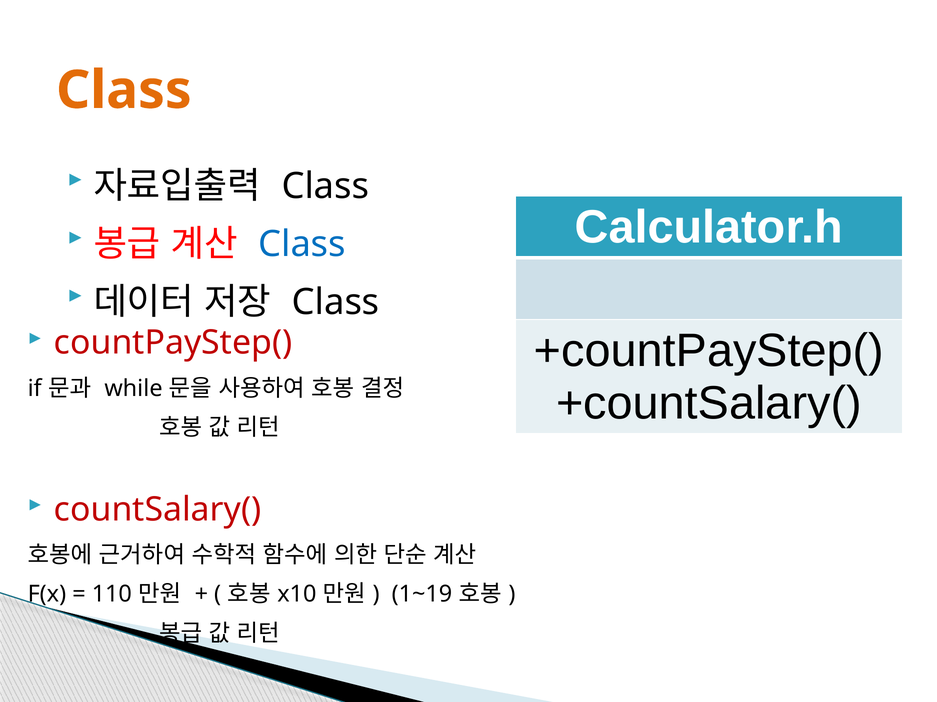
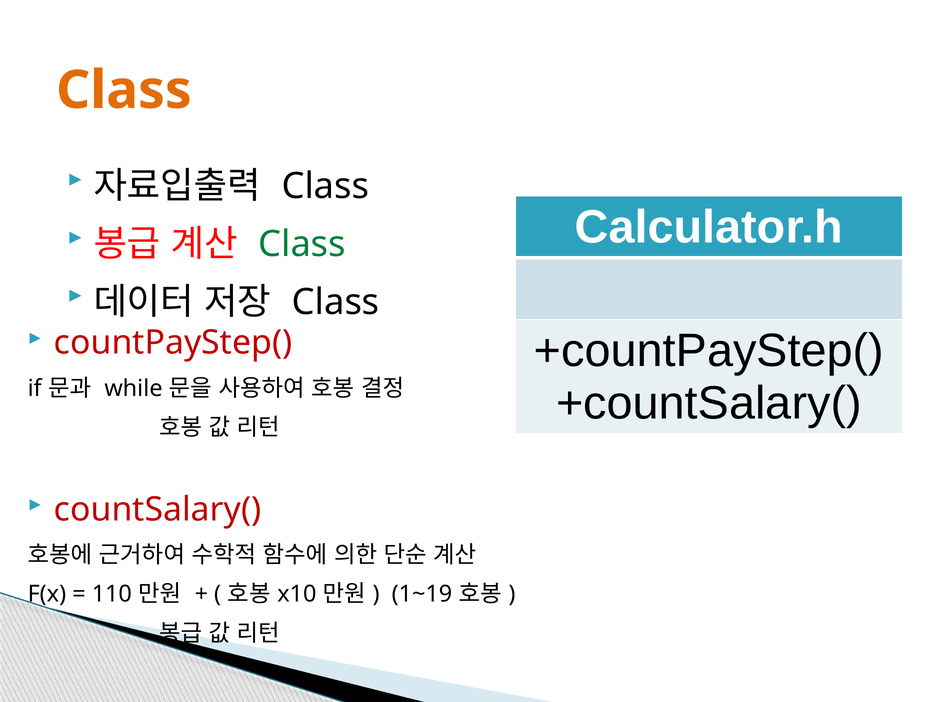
Class colour: blue -> green (302, 245)
